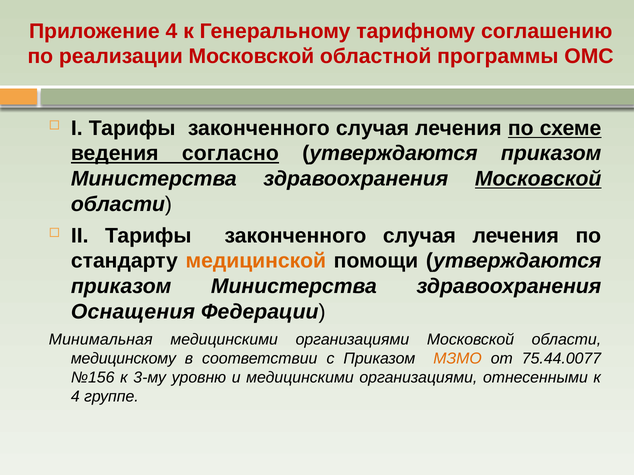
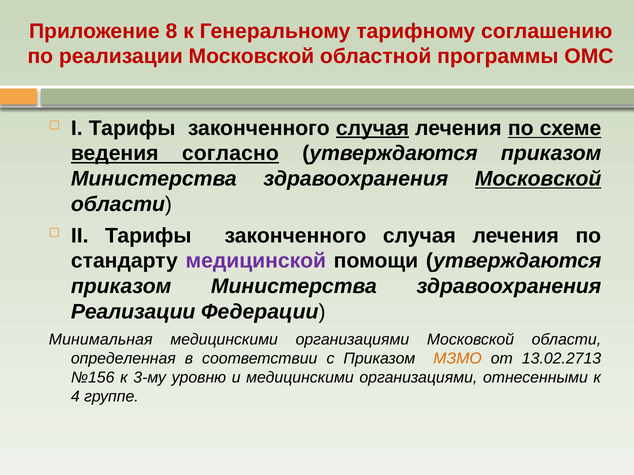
Приложение 4: 4 -> 8 (171, 31)
случая underline: none -> present (372, 128)
медицинской colour: orange -> purple (256, 261)
Оснащения: Оснащения -> Реализации (133, 312)
медицинскому: медицинскому -> определенная (123, 359)
75.44.0077: 75.44.0077 -> 13.02.2713 (561, 359)
